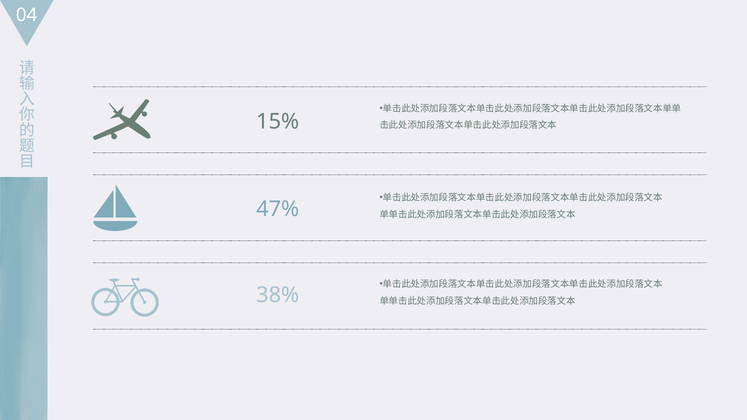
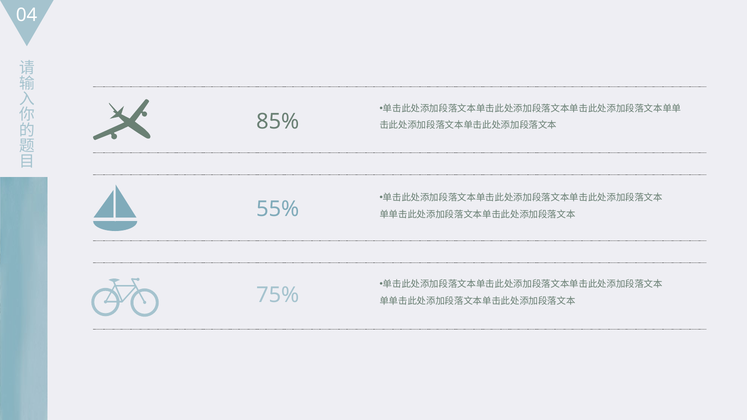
15%: 15% -> 85% (278, 121)
47%: 47% -> 55% (278, 209)
38%: 38% -> 75% (278, 295)
